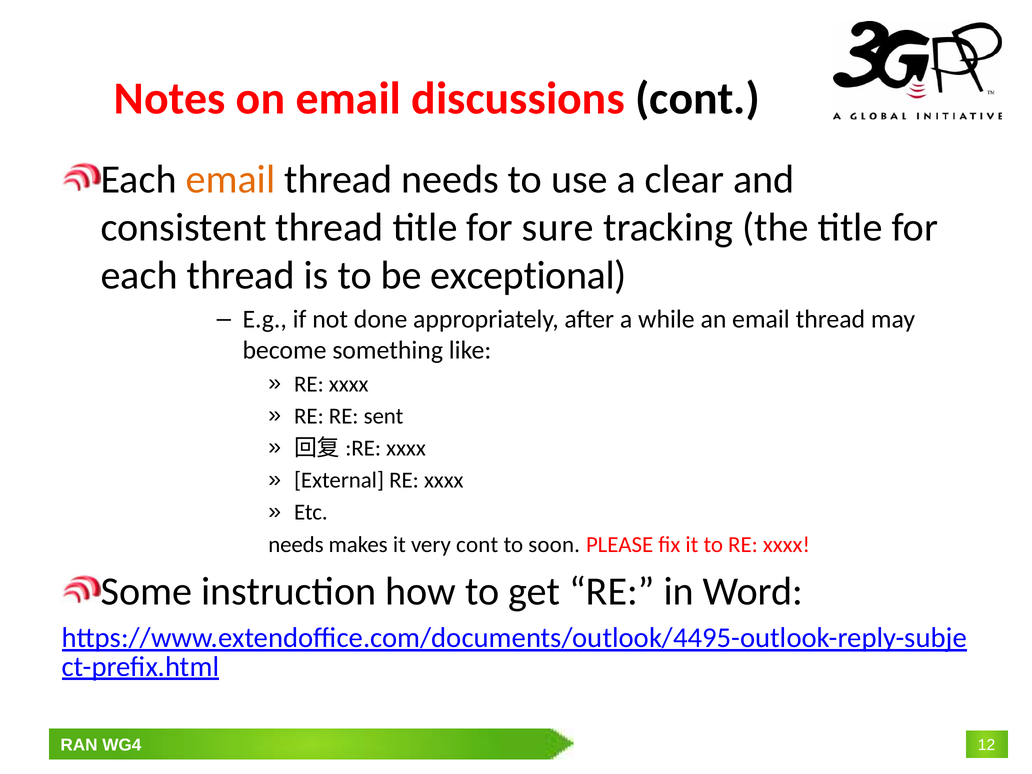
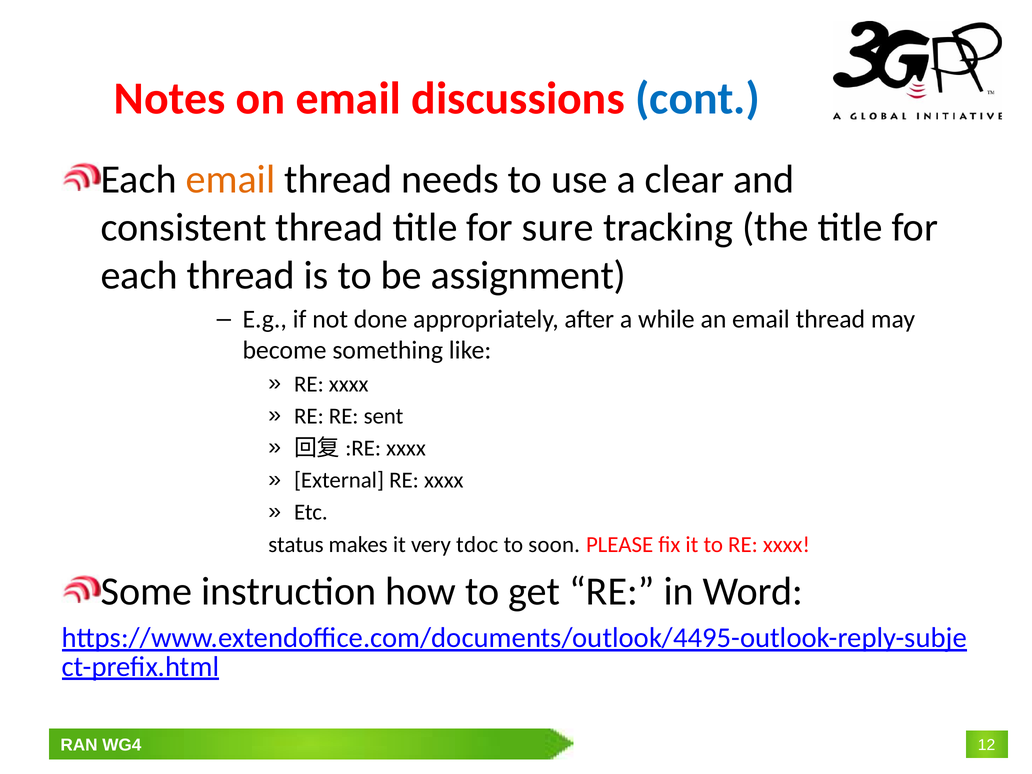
cont colour: black -> blue (698, 99)
exceptional: exceptional -> assignment (528, 276)
needs: needs -> status (296, 545)
very cont: cont -> tdoc (477, 545)
